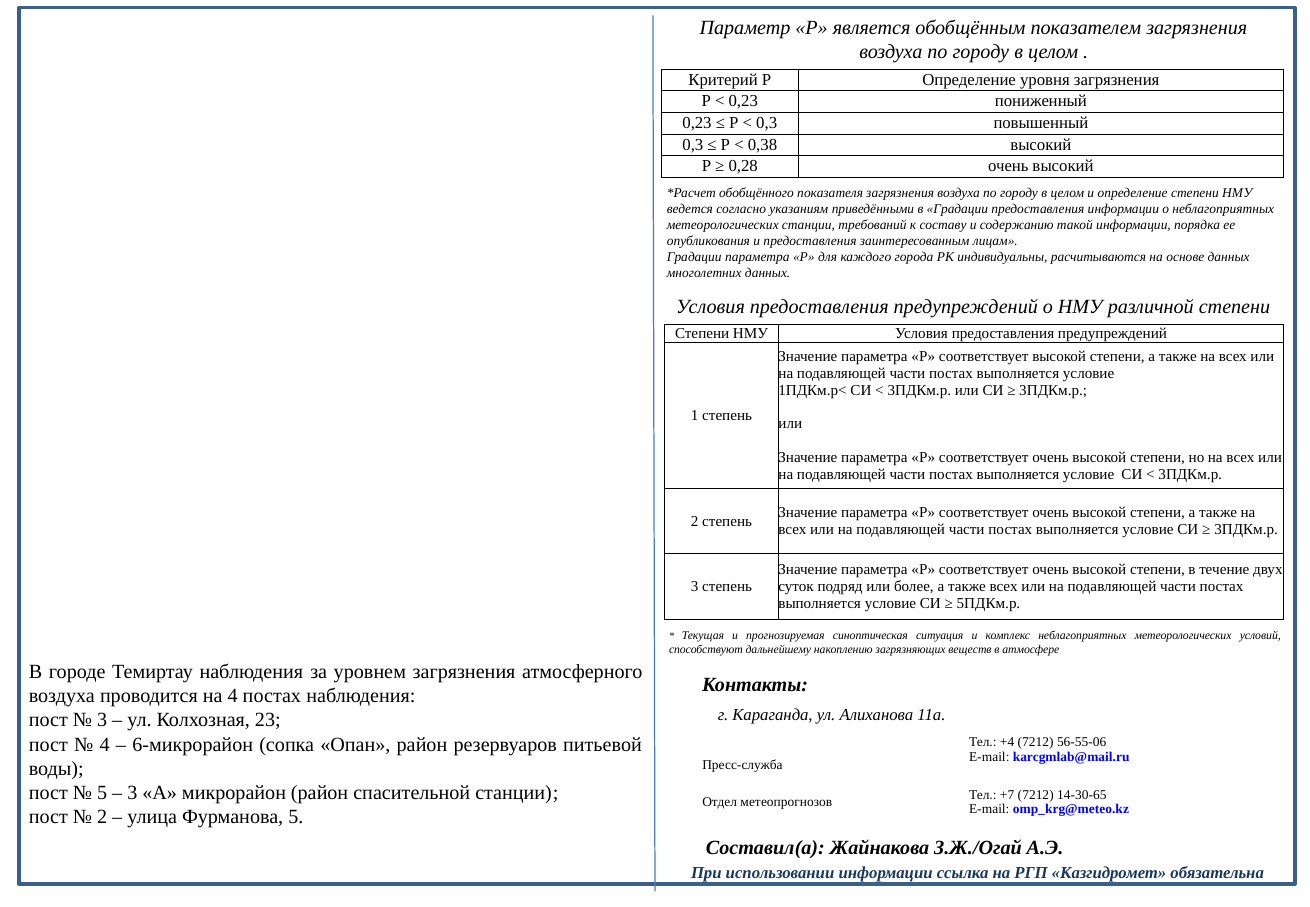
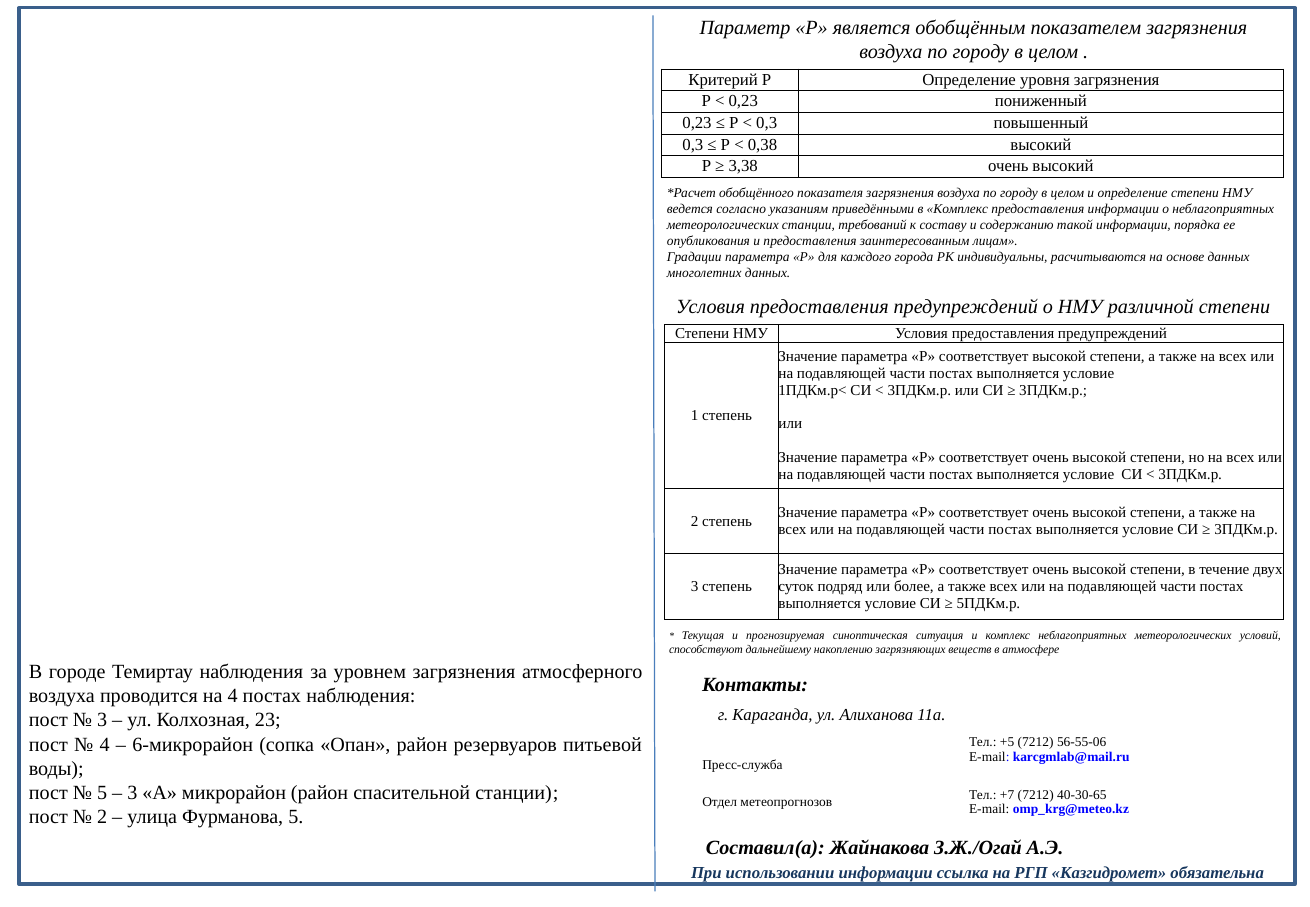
0,28: 0,28 -> 3,38 (743, 166)
в Градации: Градации -> Комплекс (957, 209)
+4: +4 -> +5 (1007, 742)
14-30-65: 14-30-65 -> 40-30-65 (1082, 795)
